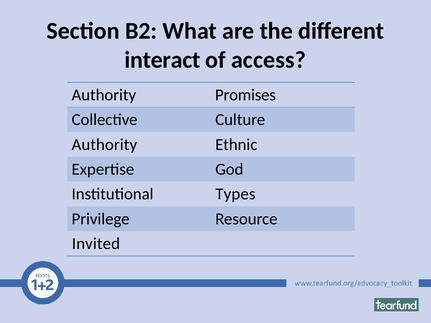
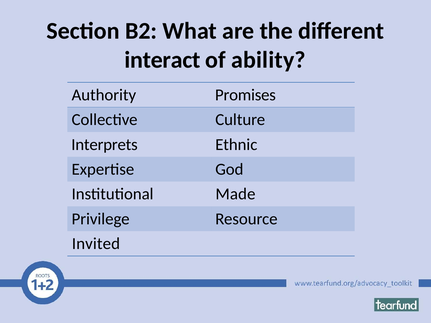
access: access -> ability (268, 60)
Authority: Authority -> Interprets (105, 145)
Types: Types -> Made (235, 194)
